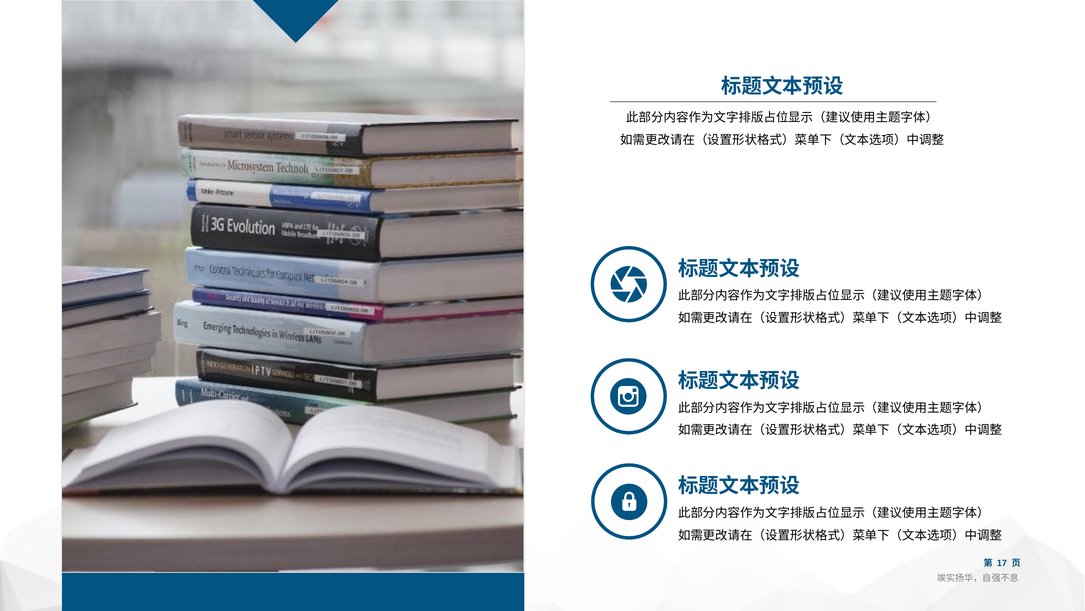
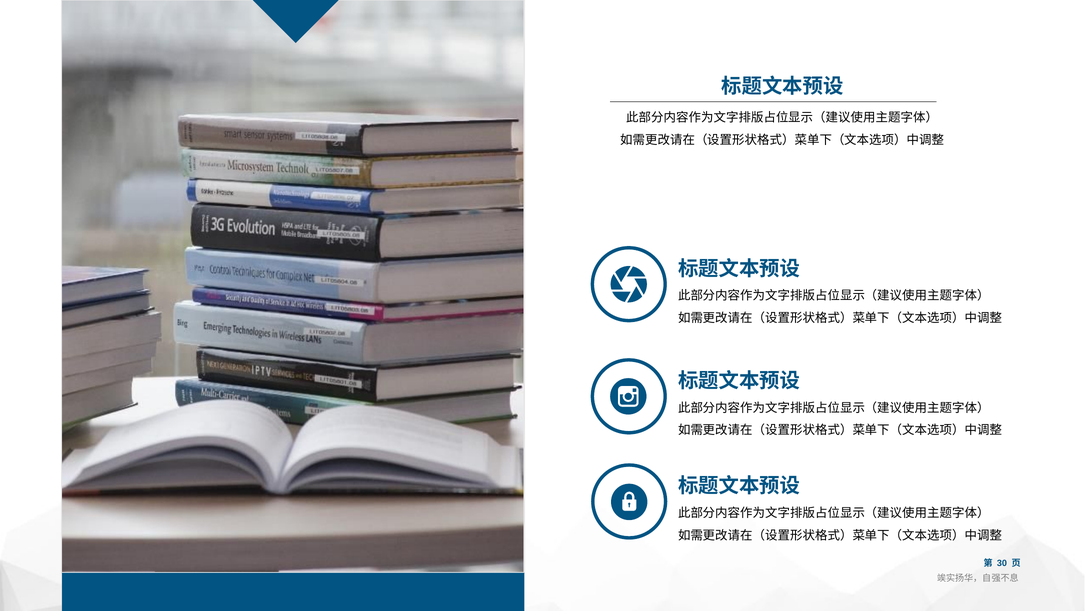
17: 17 -> 30 (1002, 563)
